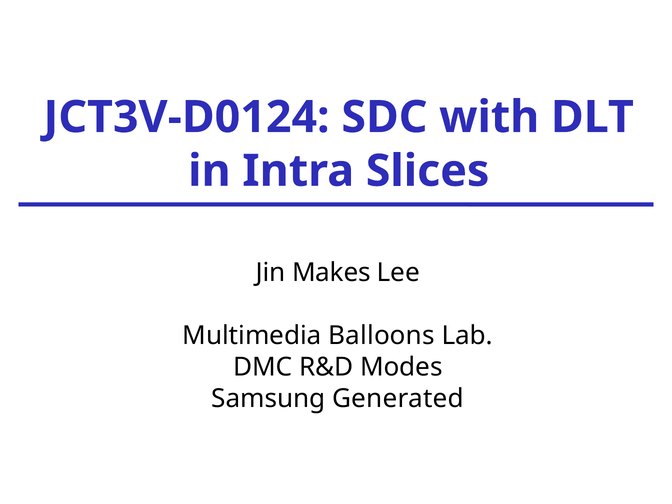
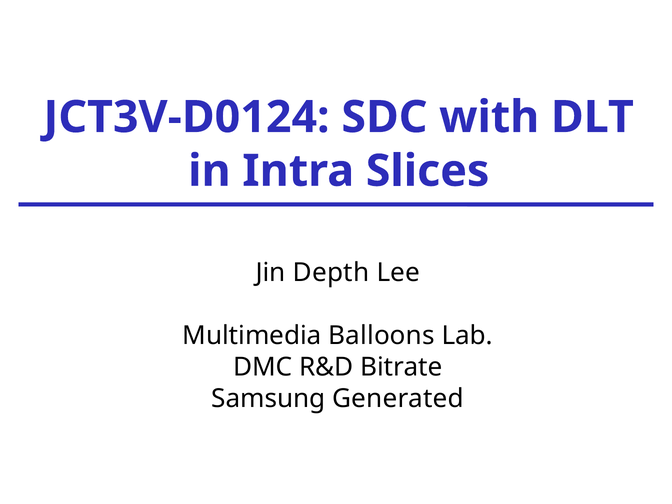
Makes: Makes -> Depth (331, 273)
Modes: Modes -> Bitrate (401, 367)
